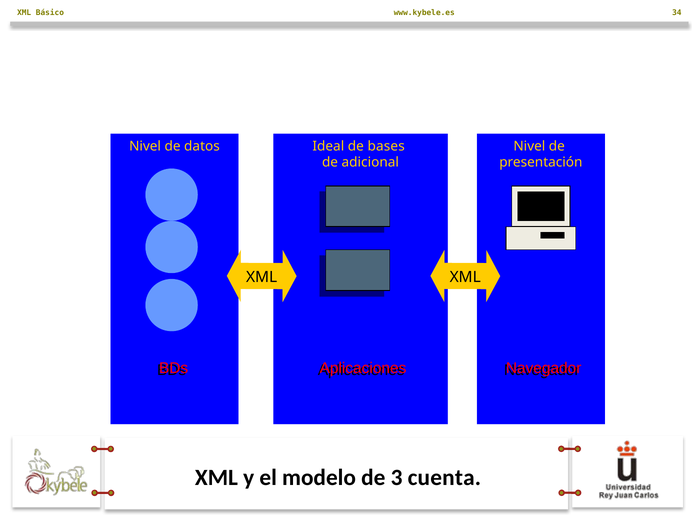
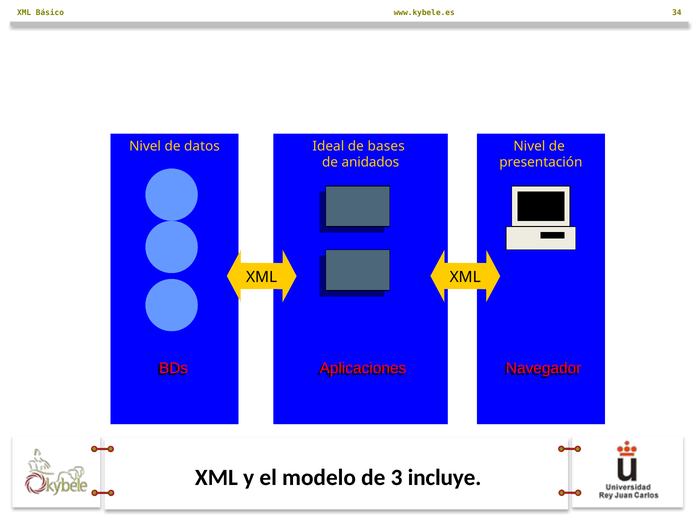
adicional: adicional -> anidados (370, 163)
cuenta: cuenta -> incluye (445, 478)
